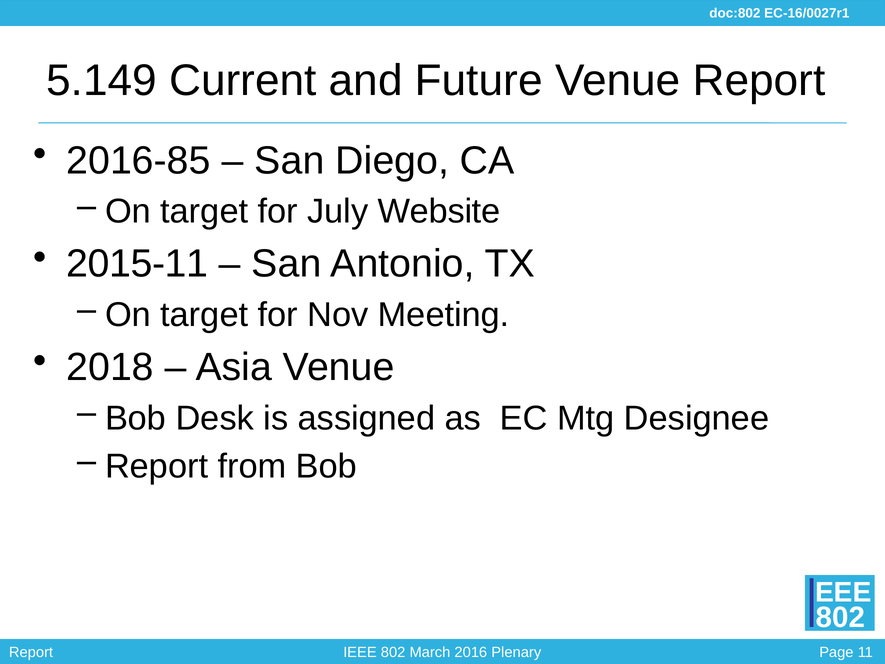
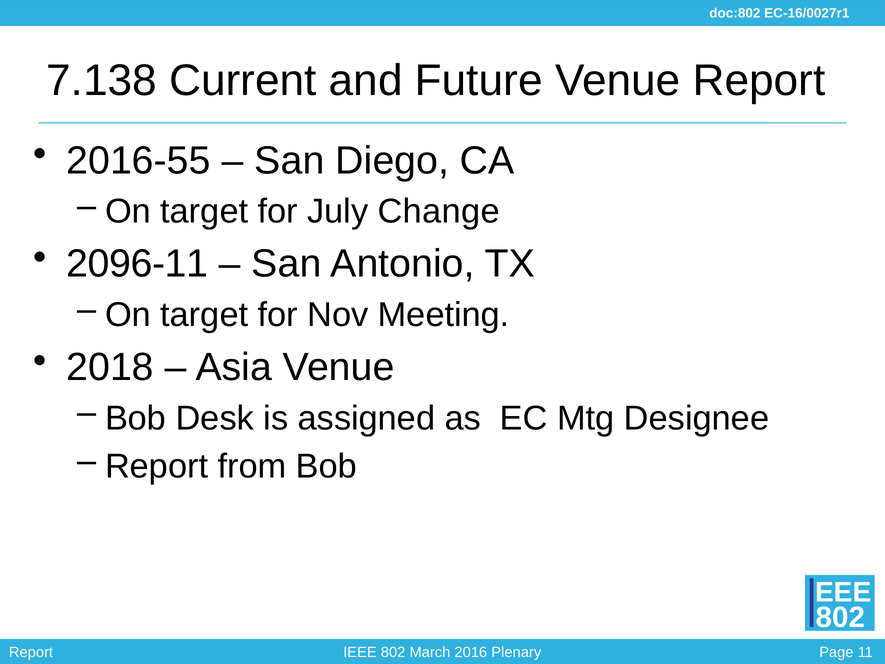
5.149: 5.149 -> 7.138 (102, 81)
2016-85: 2016-85 -> 2016-55 (139, 161)
Website: Website -> Change (439, 211)
2015-11: 2015-11 -> 2096-11 (137, 264)
